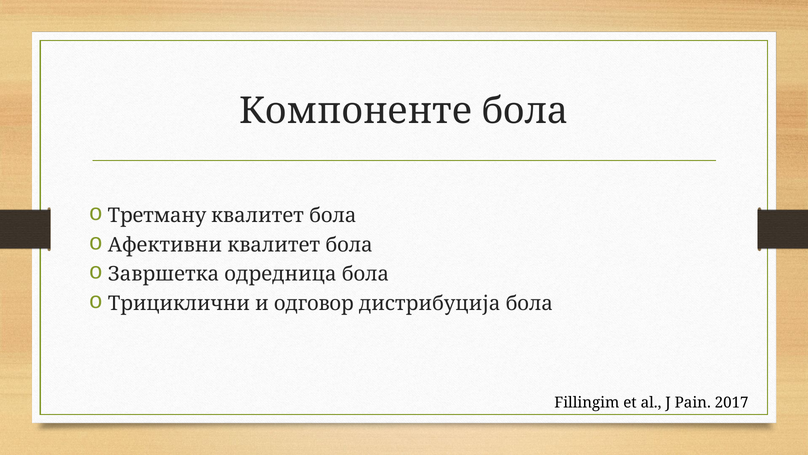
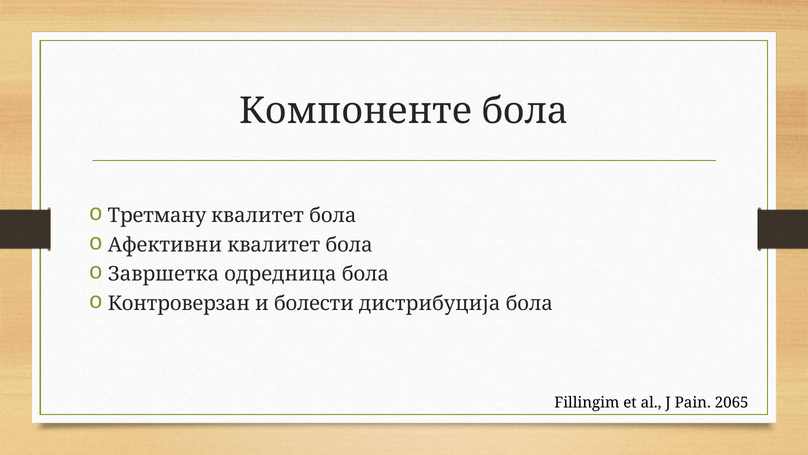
Трициклични: Трициклични -> Контроверзан (179, 303)
одговор: одговор -> болести (314, 303)
2017: 2017 -> 2065 (732, 403)
